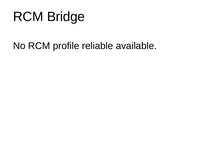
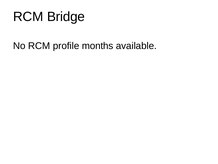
reliable: reliable -> months (98, 46)
